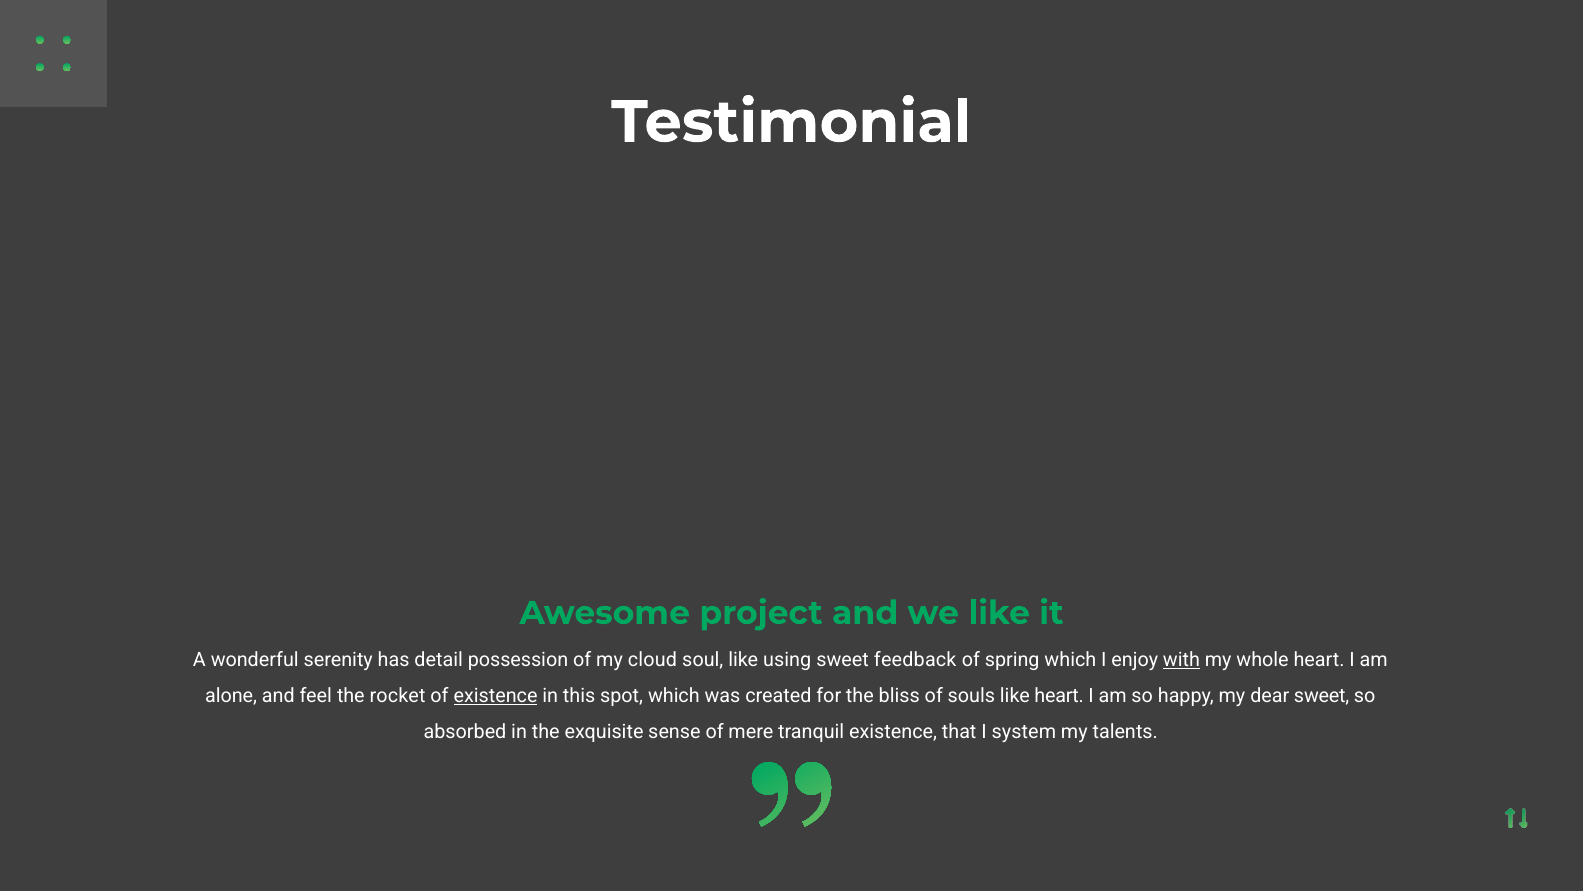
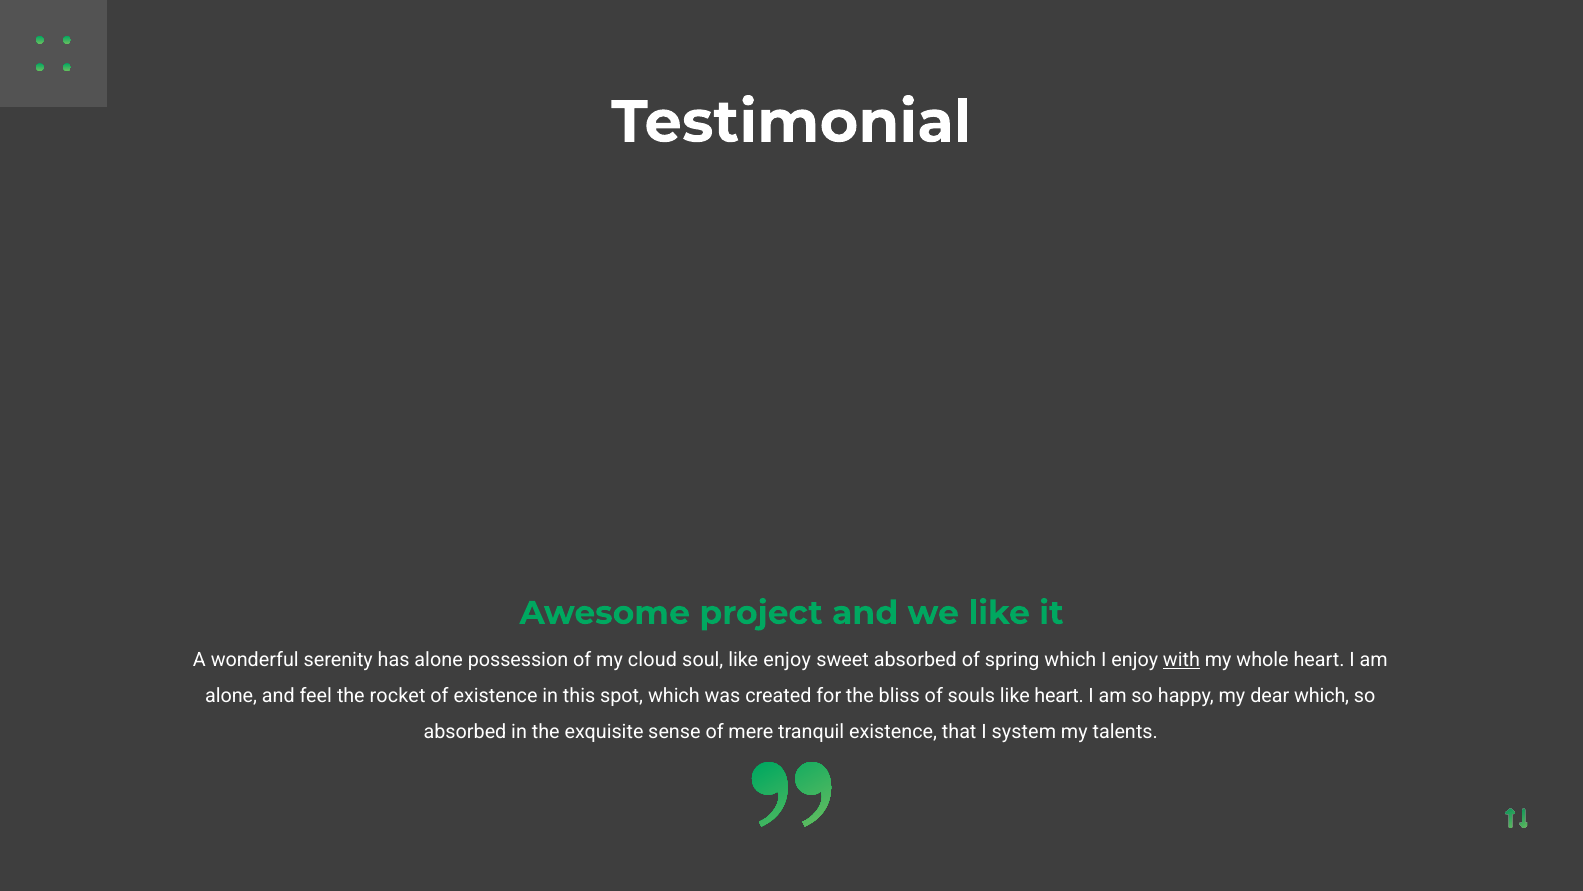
has detail: detail -> alone (439, 660)
like using: using -> enjoy (787, 660)
sweet feedback: feedback -> absorbed (915, 660)
existence underline: present -> none (496, 695)
dear sweet: sweet -> which (1322, 695)
